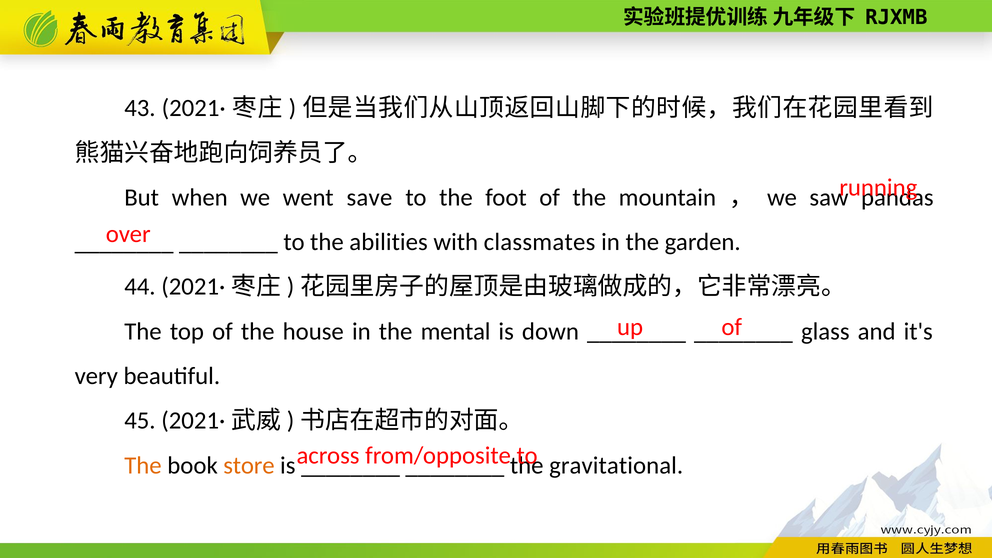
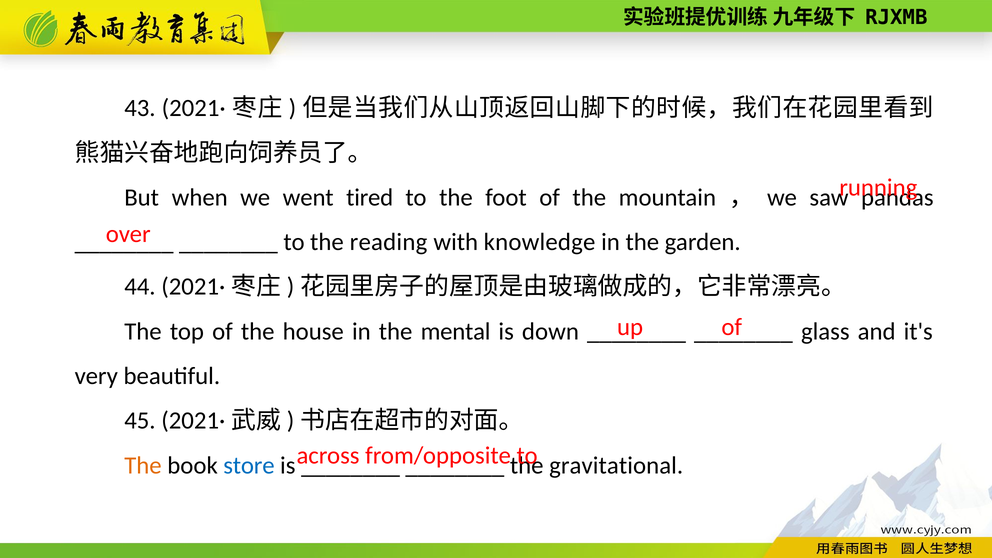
save: save -> tired (370, 197)
abilities: abilities -> reading (388, 242)
classmates: classmates -> knowledge (540, 242)
store colour: orange -> blue (249, 465)
